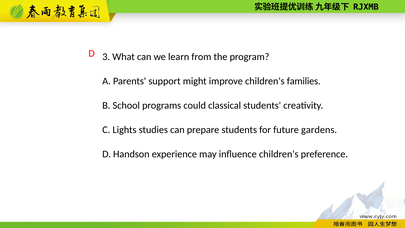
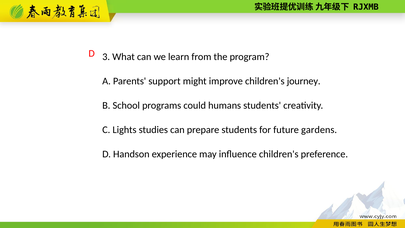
families: families -> journey (304, 81)
classical: classical -> humans (225, 105)
